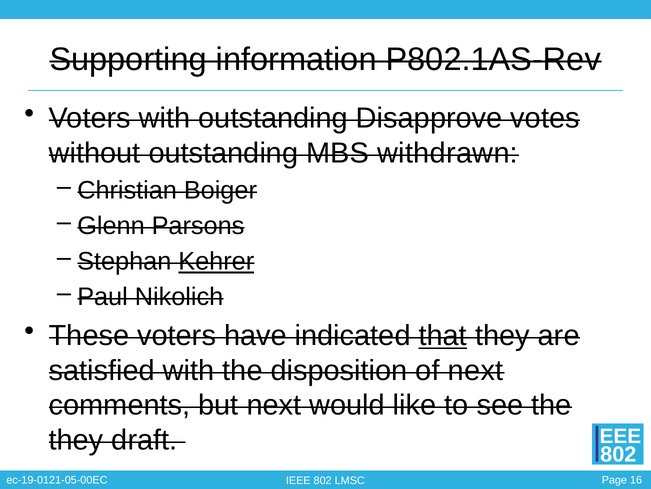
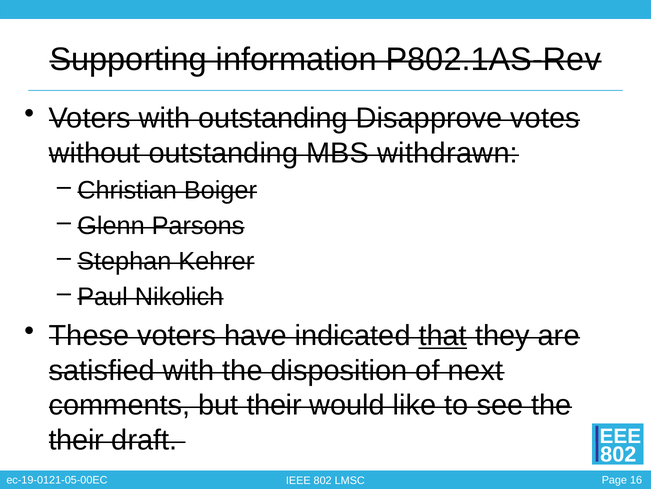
Kehrer underline: present -> none (216, 261)
but next: next -> their (274, 405)
they: they -> their (76, 439)
